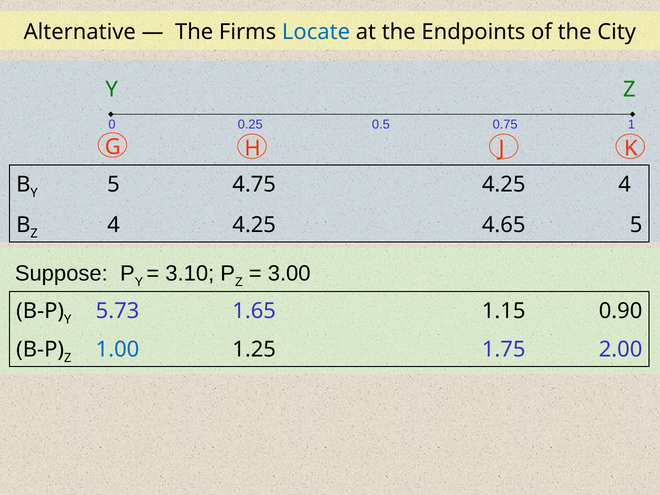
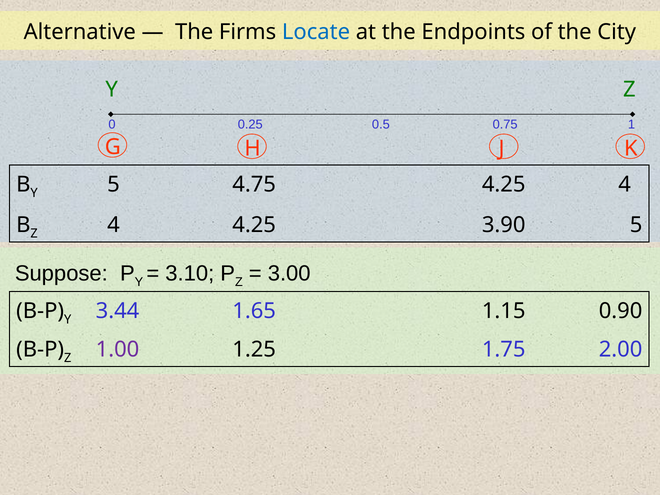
4.65: 4.65 -> 3.90 (504, 225)
5.73: 5.73 -> 3.44 (118, 311)
1.00 colour: blue -> purple (118, 350)
